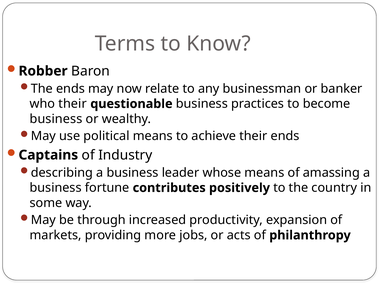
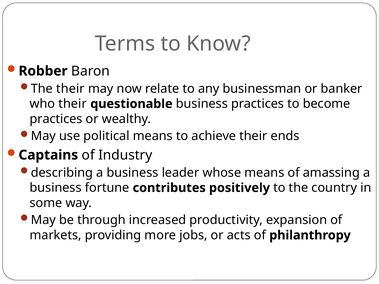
The ends: ends -> their (70, 89)
business: business -> practices (56, 119)
